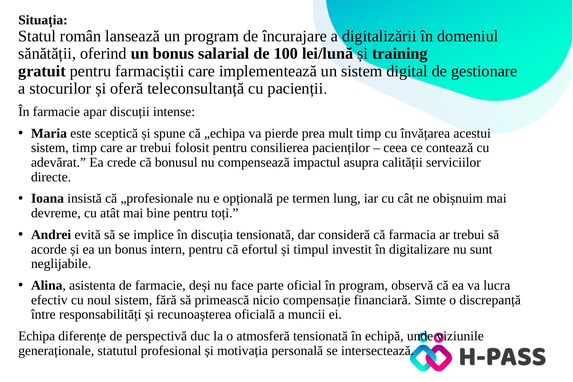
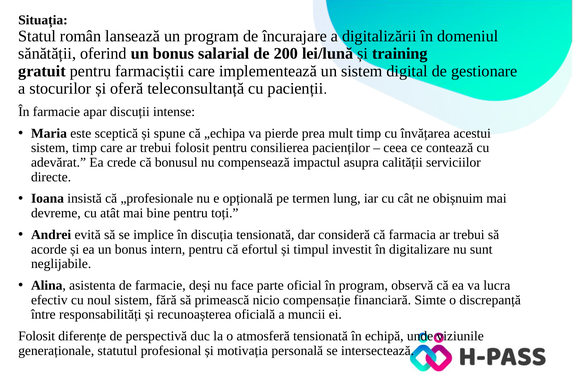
100: 100 -> 200 (286, 54)
Echipa: Echipa -> Folosit (37, 336)
